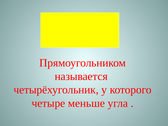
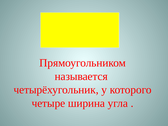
меньше: меньше -> ширина (86, 103)
